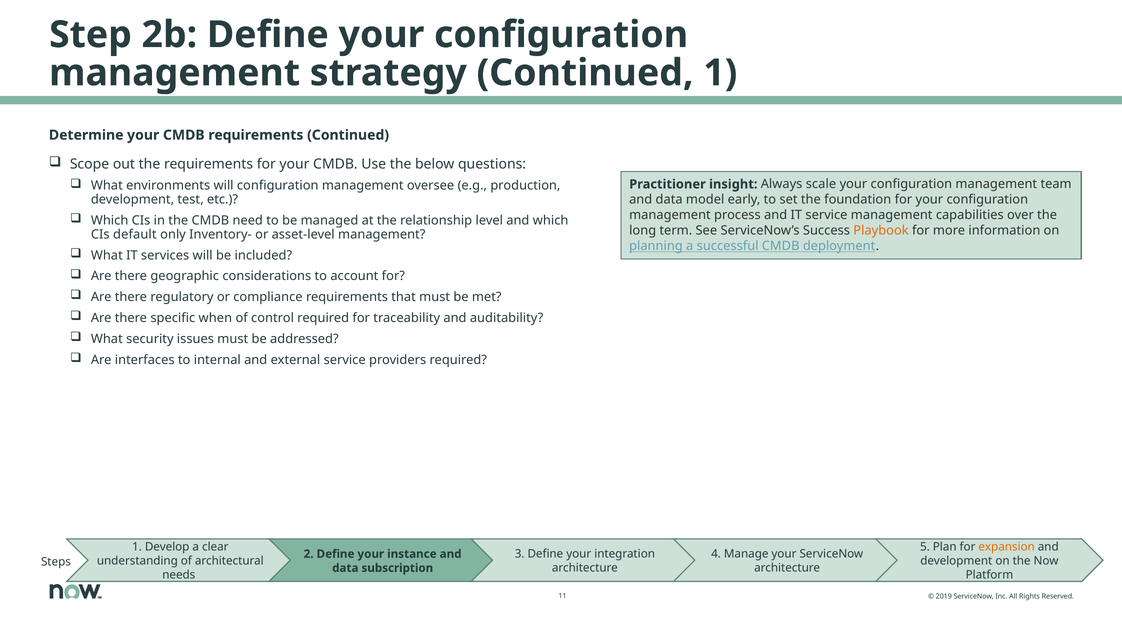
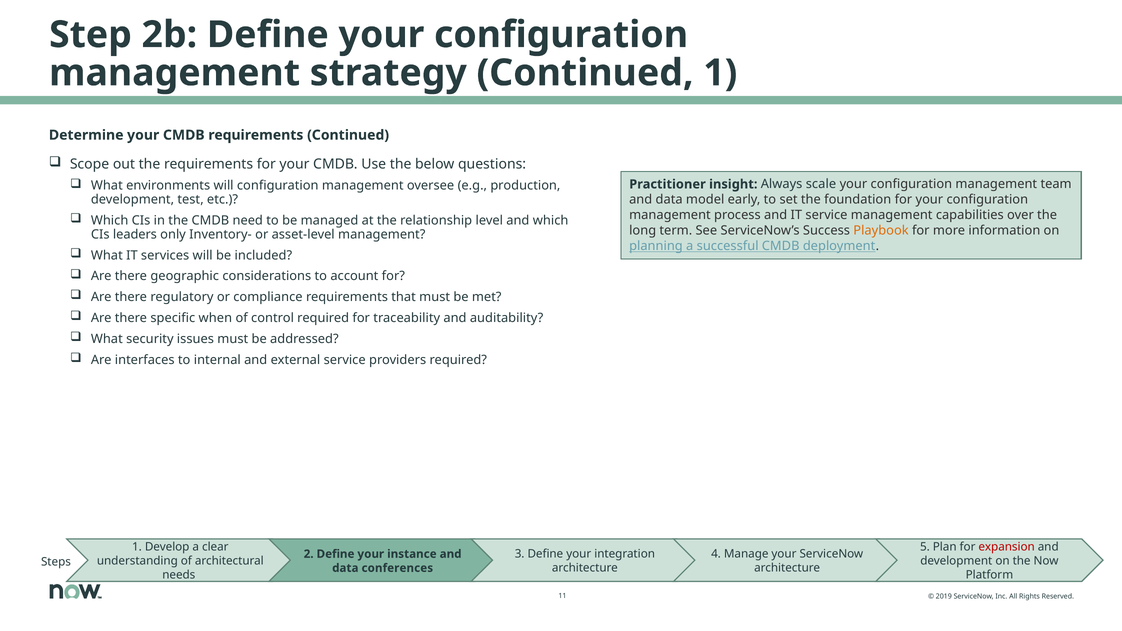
default: default -> leaders (135, 235)
expansion colour: orange -> red (1007, 547)
subscription: subscription -> conferences (397, 568)
